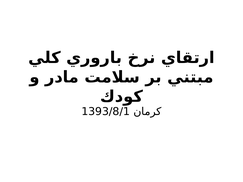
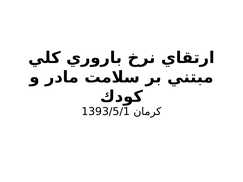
1393/8/1: 1393/8/1 -> 1393/5/1 (106, 112)
